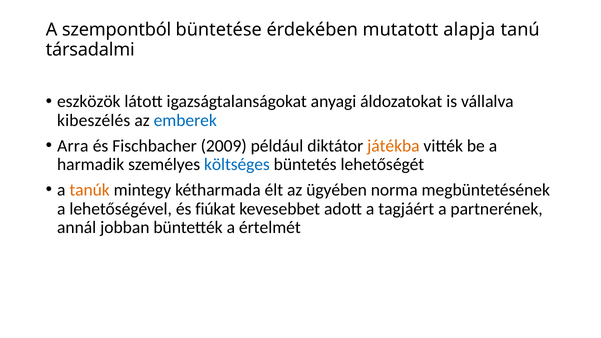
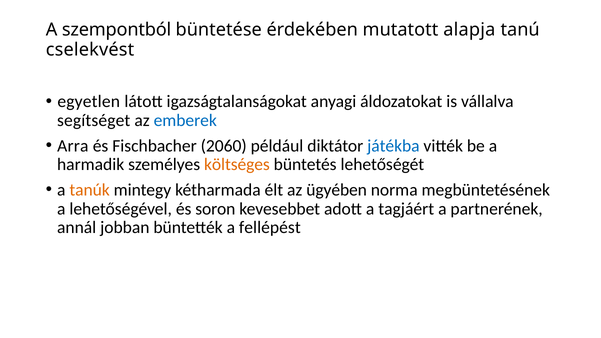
társadalmi: társadalmi -> cselekvést (90, 50)
eszközök: eszközök -> egyetlen (89, 102)
kibeszélés: kibeszélés -> segítséget (94, 121)
2009: 2009 -> 2060 (224, 146)
játékba colour: orange -> blue (393, 146)
költséges colour: blue -> orange (237, 165)
fiúkat: fiúkat -> soron (215, 209)
értelmét: értelmét -> fellépést (270, 228)
